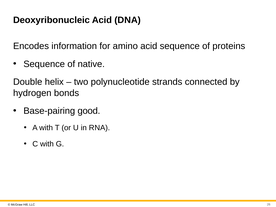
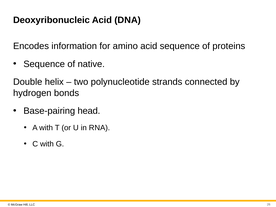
good: good -> head (89, 111)
